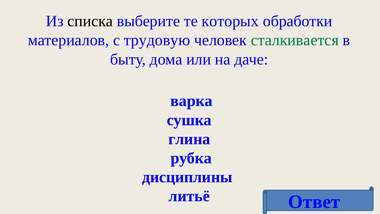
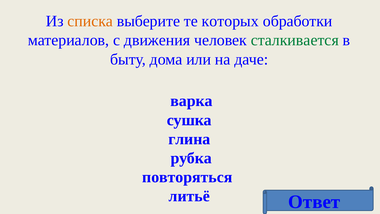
списка colour: black -> orange (90, 21)
трудовую: трудовую -> движения (157, 40)
дисциплины: дисциплины -> повторяться (187, 177)
